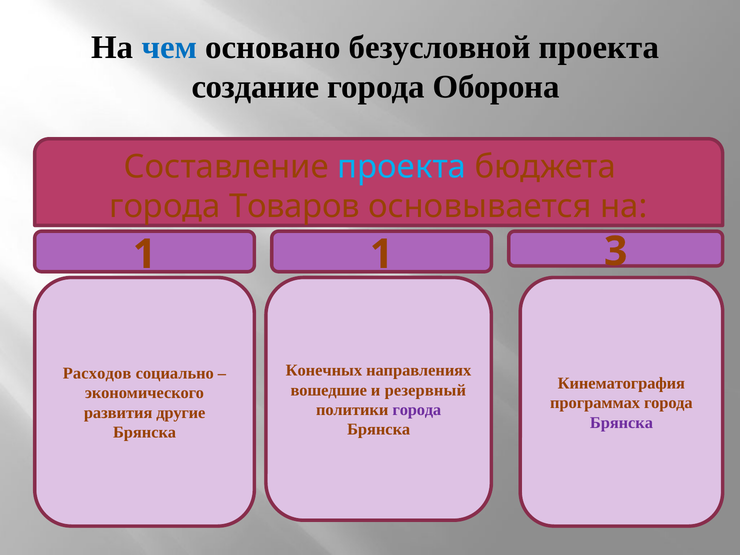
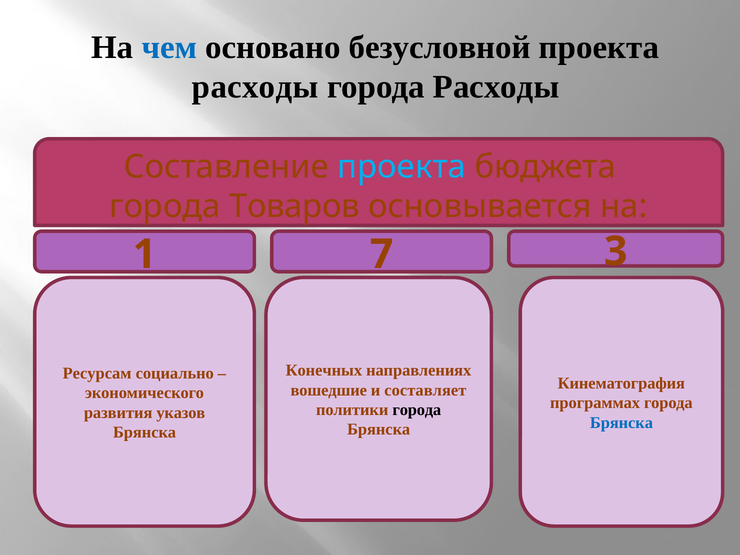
создание: создание -> расходы (255, 87)
города Оборона: Оборона -> Расходы (496, 87)
1 1: 1 -> 7 (382, 254)
Расходов: Расходов -> Ресурсам (97, 373)
резервный: резервный -> составляет (425, 390)
города colour: purple -> black (417, 410)
другие: другие -> указов (181, 413)
Брянска colour: purple -> blue (621, 423)
